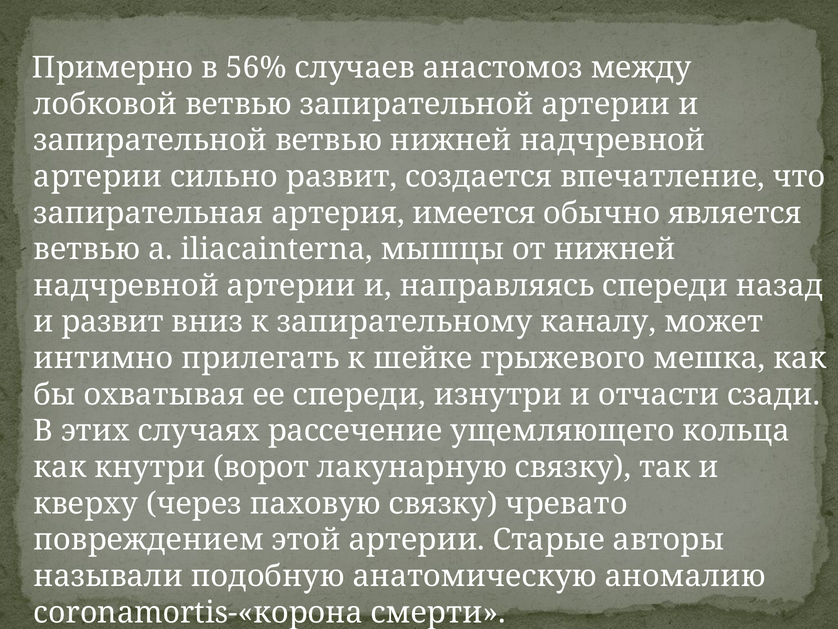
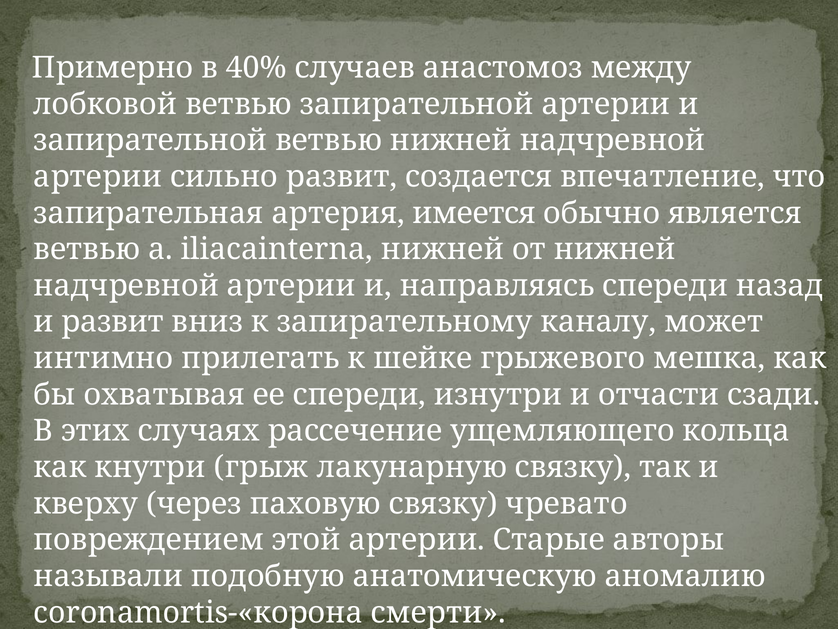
56%: 56% -> 40% (256, 68)
iliacainterna мышцы: мышцы -> нижней (442, 249)
ворот: ворот -> грыж (261, 467)
